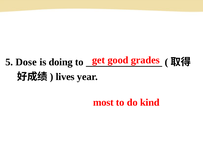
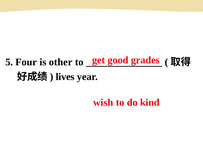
Dose: Dose -> Four (26, 62)
doing: doing -> other (61, 62)
most: most -> wish (103, 103)
